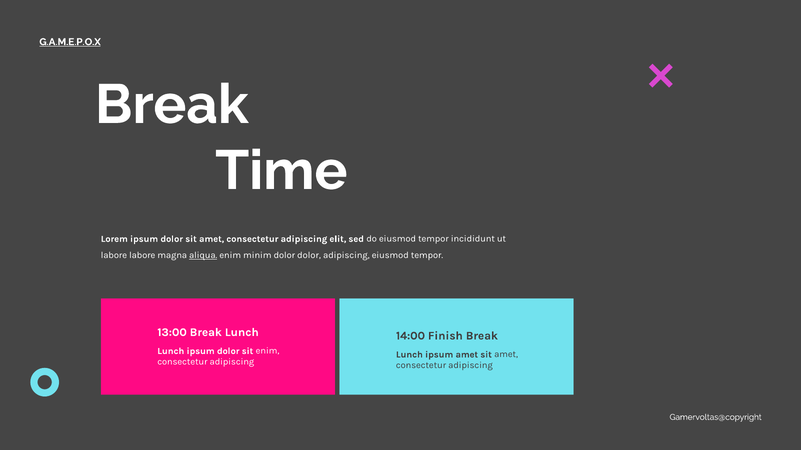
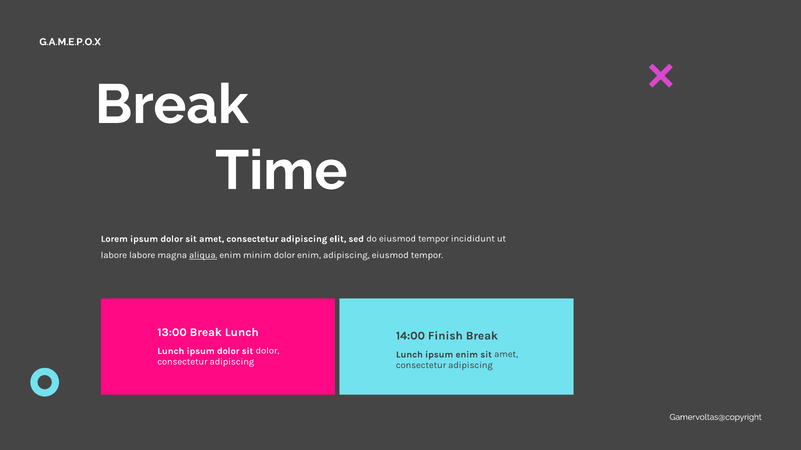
G.A.M.E.P.O.X underline: present -> none (70, 42)
dolor dolor: dolor -> enim (309, 256)
sit enim: enim -> dolor (268, 351)
ipsum amet: amet -> enim (467, 355)
